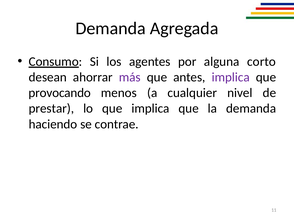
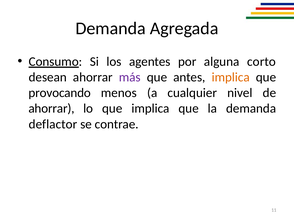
implica colour: purple -> orange (231, 77)
prestar: prestar -> ahorrar (51, 109)
haciendo: haciendo -> deflactor (53, 124)
